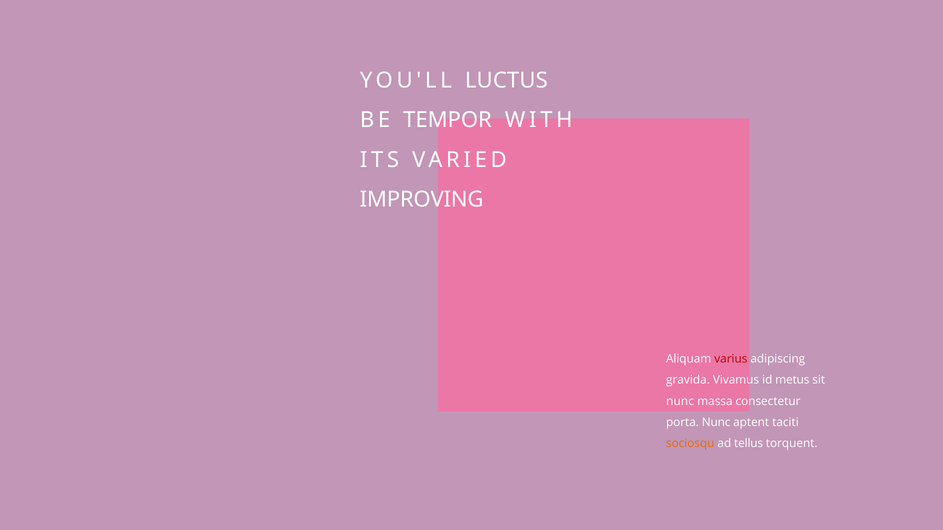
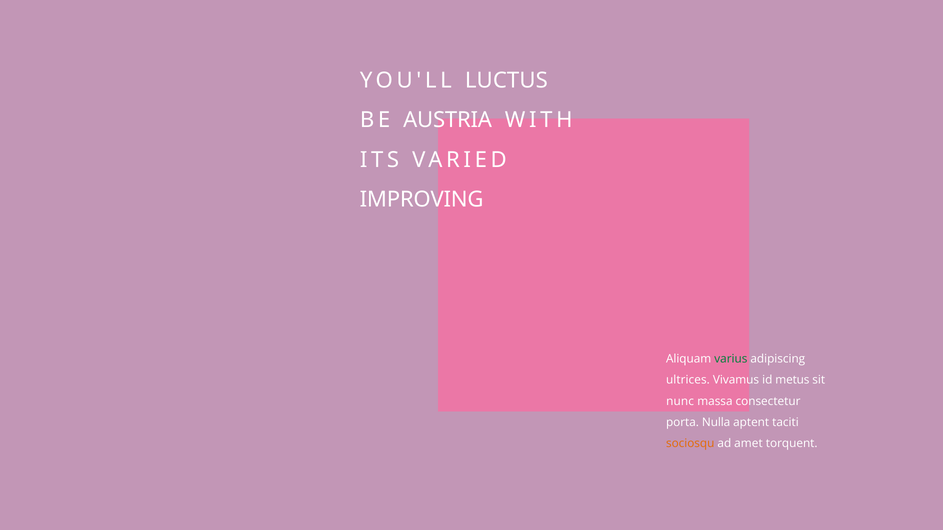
TEMPOR: TEMPOR -> AUSTRIA (448, 120)
varius colour: red -> green (731, 359)
gravida: gravida -> ultrices (688, 380)
porta Nunc: Nunc -> Nulla (716, 423)
tellus: tellus -> amet (748, 444)
